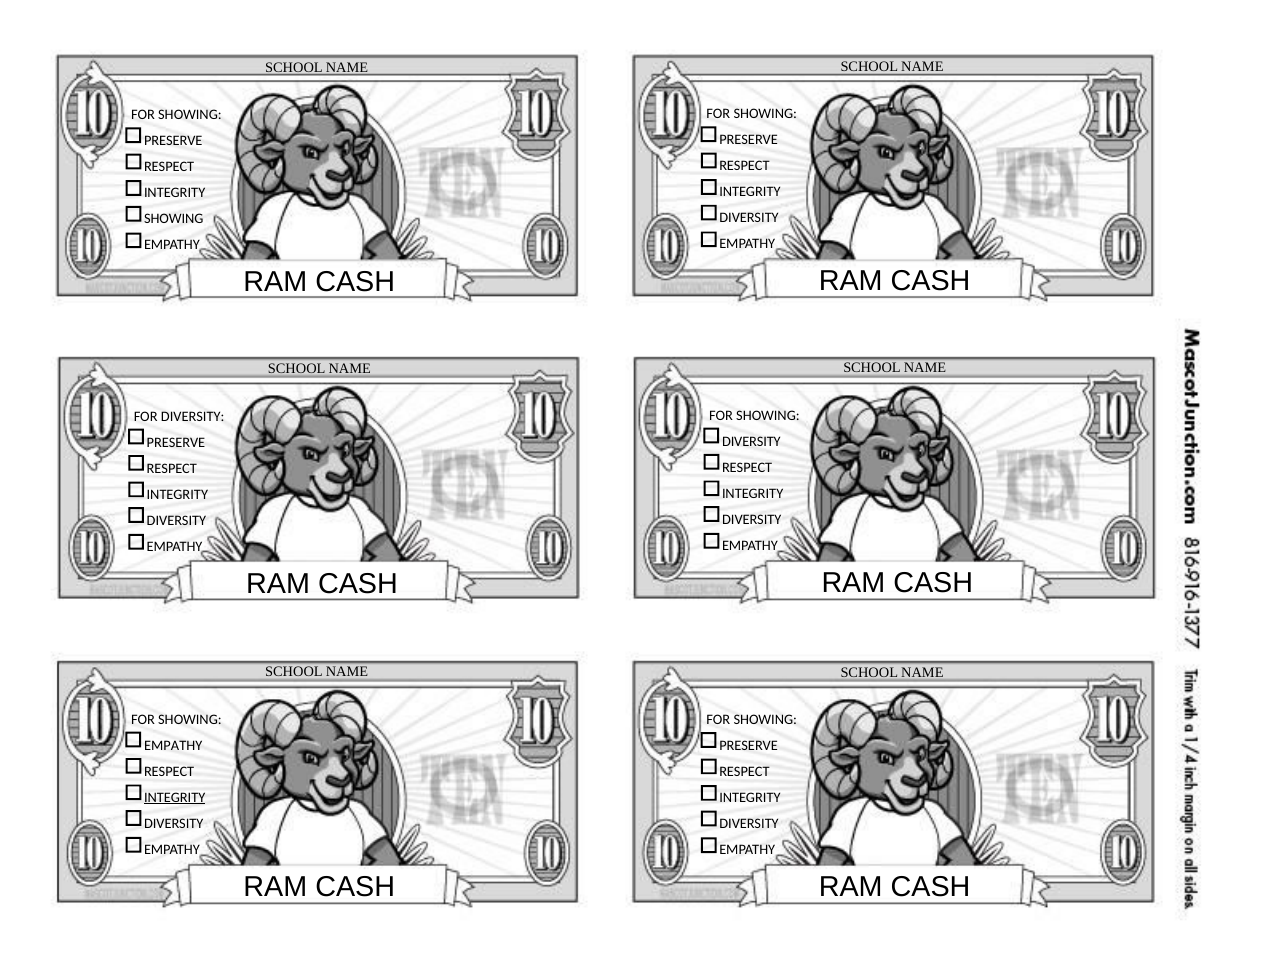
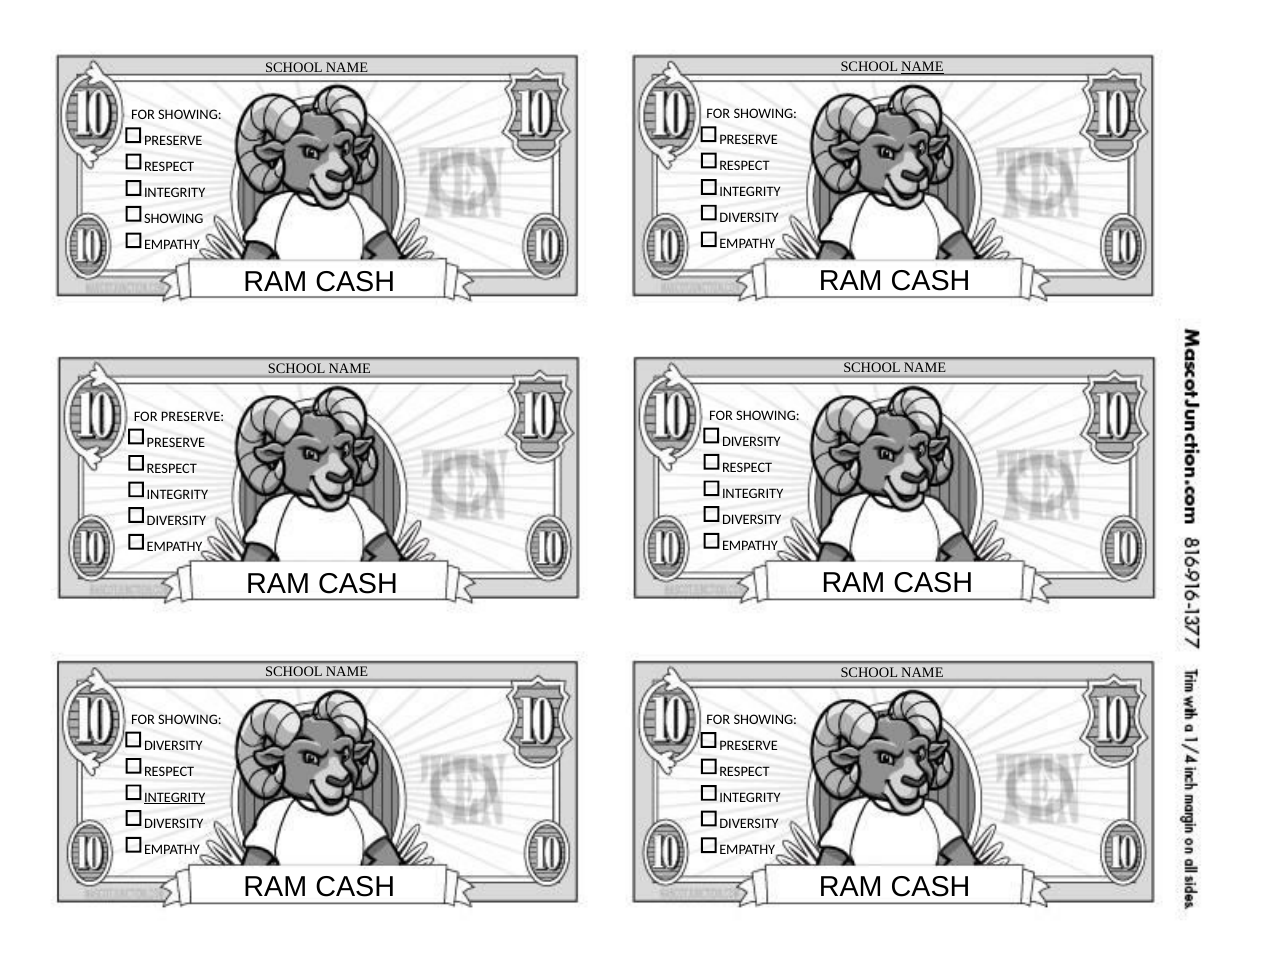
NAME underline: none -> present (922, 67)
FOR DIVERSITY: DIVERSITY -> PRESERVE (193, 416)
EMPATHY: EMPATHY -> DIVERSITY (173, 745)
